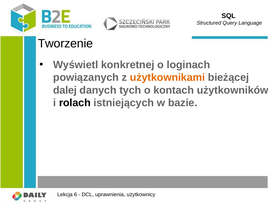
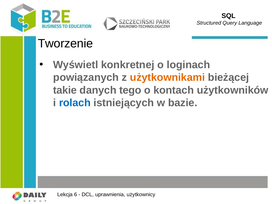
dalej: dalej -> takie (65, 90)
tych: tych -> tego (130, 90)
rolach colour: black -> blue (75, 103)
